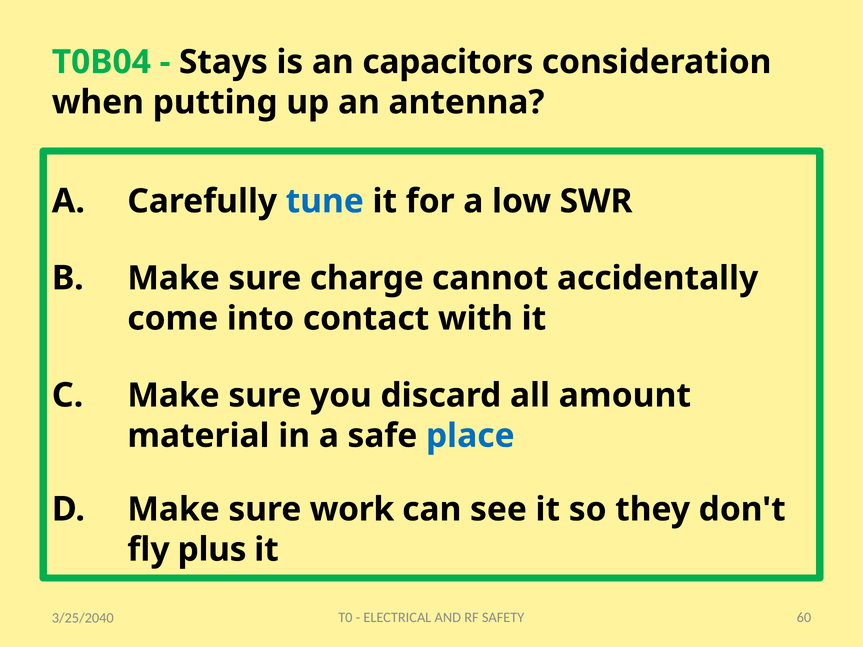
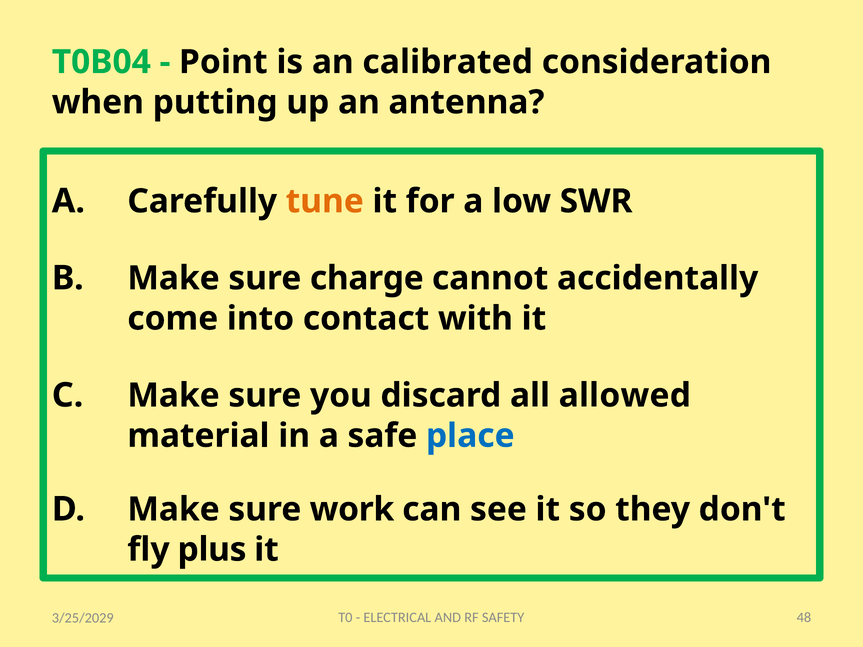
Stays: Stays -> Point (223, 62)
capacitors: capacitors -> calibrated (448, 62)
tune colour: blue -> orange (325, 201)
amount: amount -> allowed (625, 396)
60: 60 -> 48 (804, 618)
3/25/2040: 3/25/2040 -> 3/25/2029 (83, 618)
